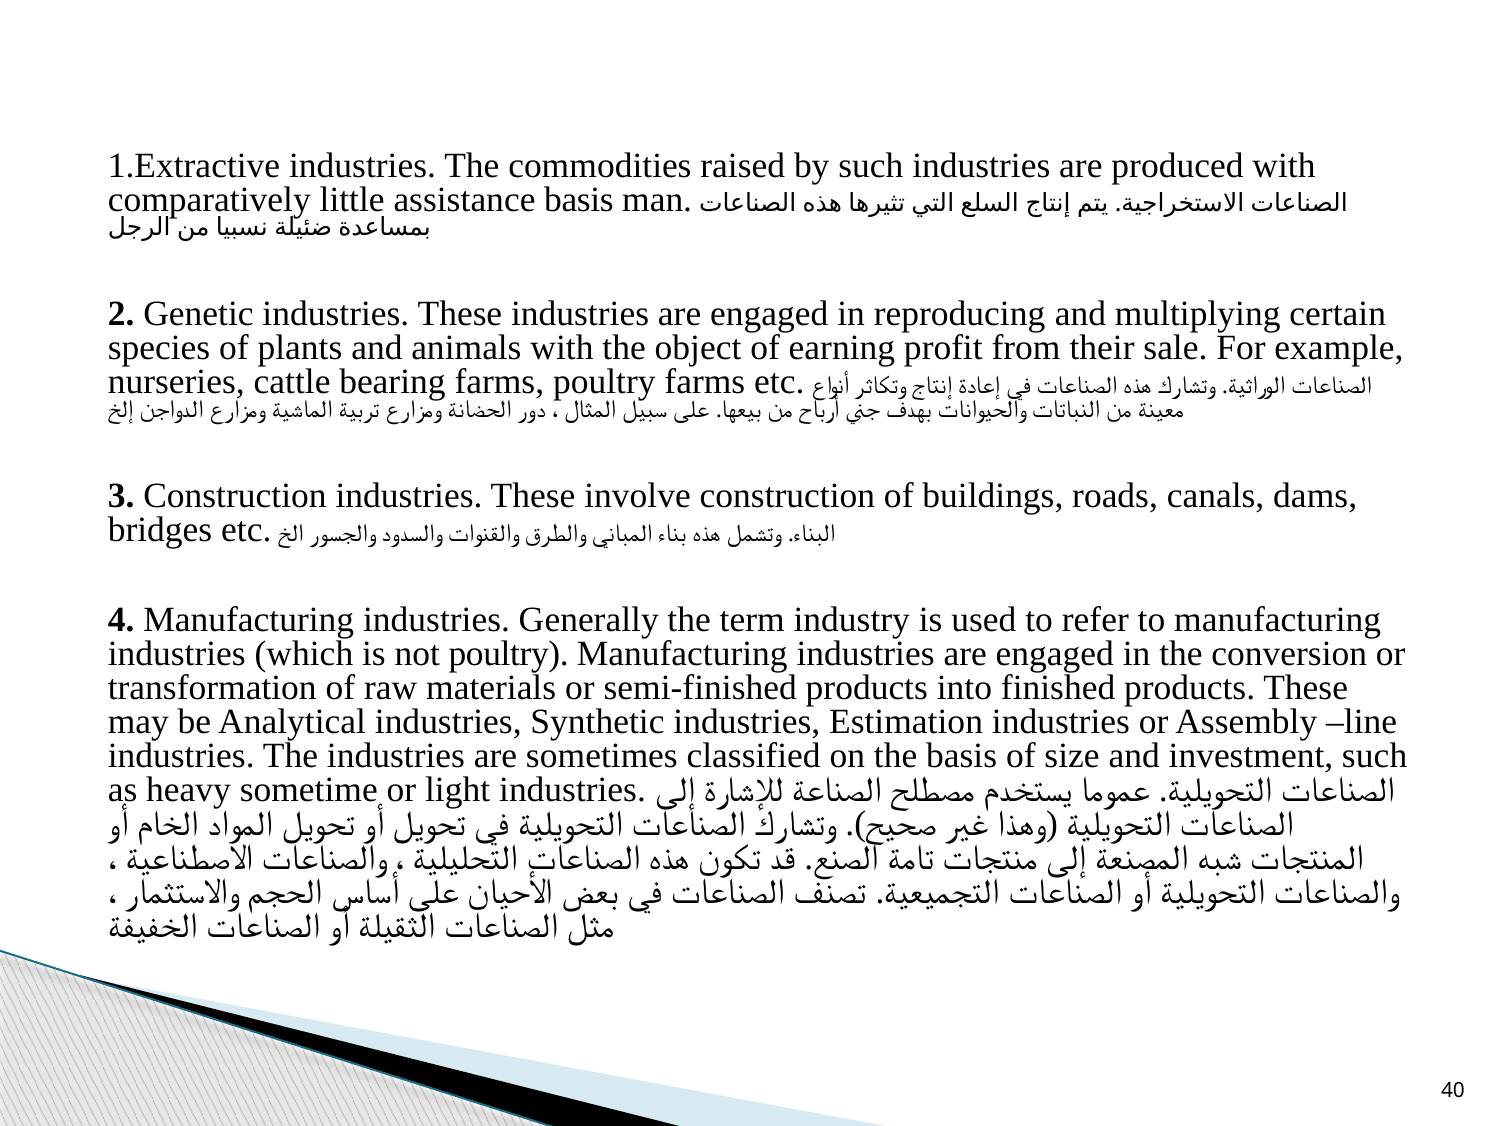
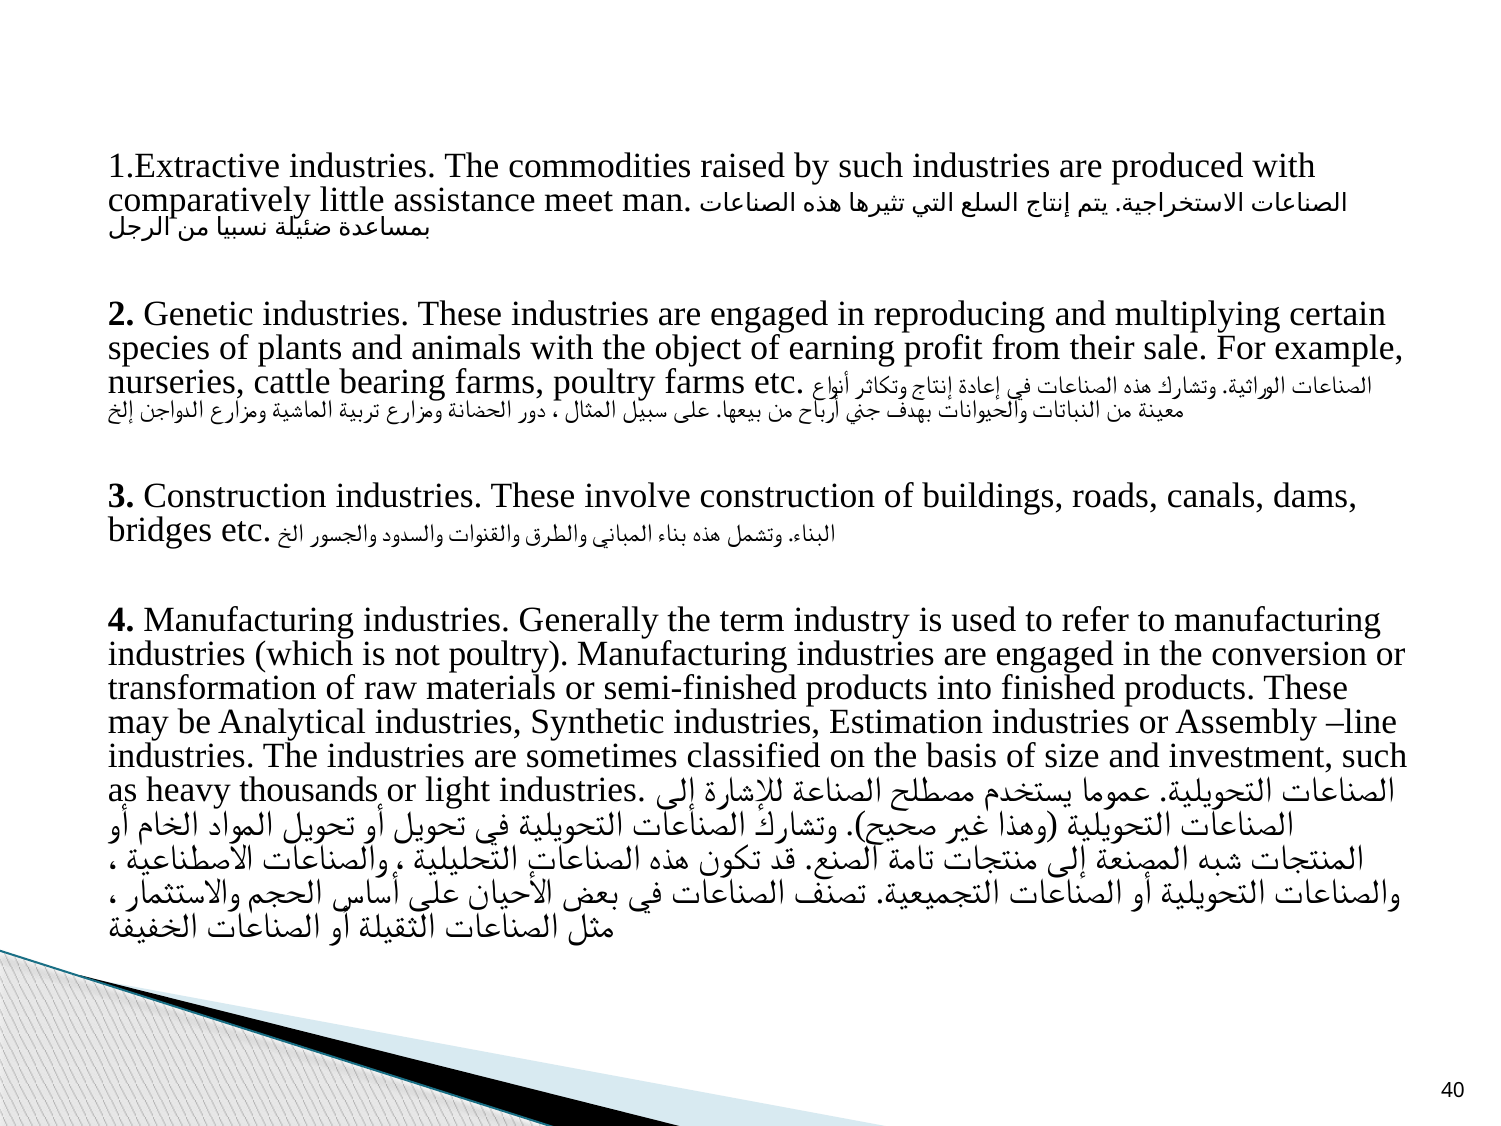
assistance basis: basis -> meet (579, 200)
sometime: sometime -> thousands (309, 789)
